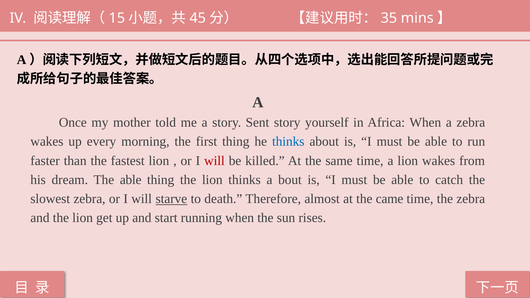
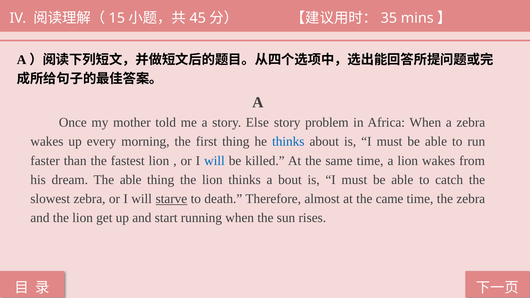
Sent: Sent -> Else (257, 123)
yourself: yourself -> problem (327, 123)
will colour: red -> blue (214, 161)
